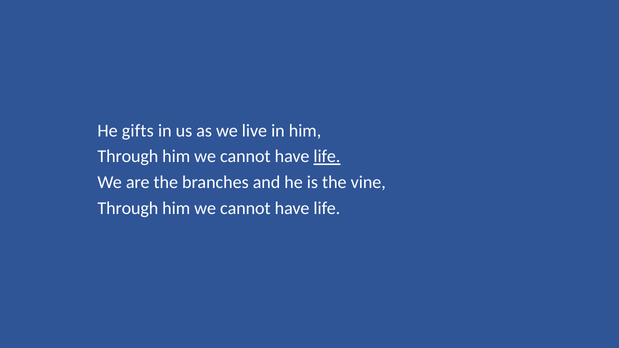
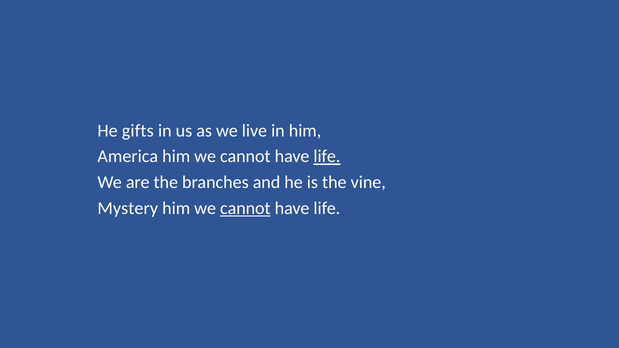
Through: Through -> America (128, 157)
Through: Through -> Mystery (128, 208)
cannot underline: none -> present (245, 208)
